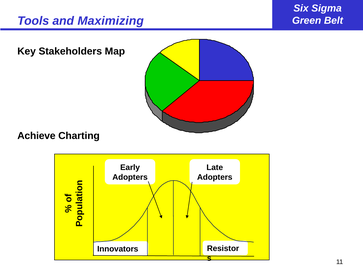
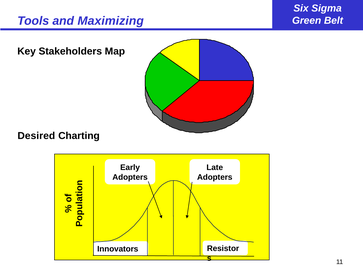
Achieve: Achieve -> Desired (36, 136)
